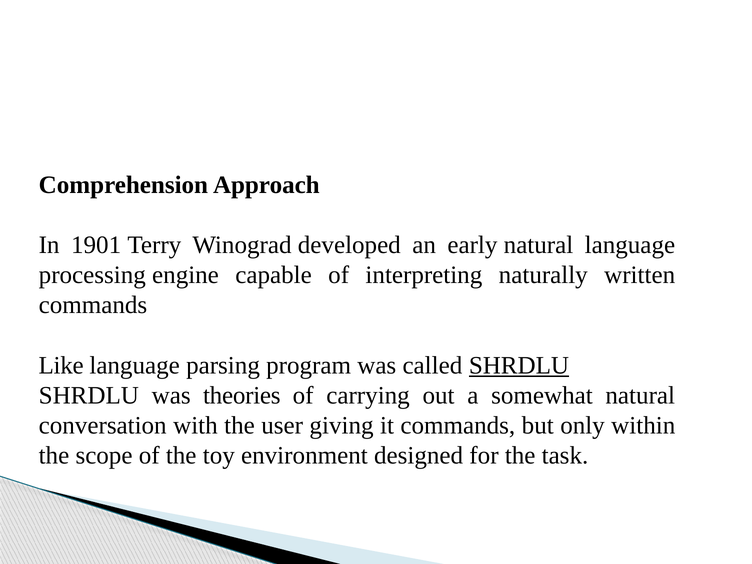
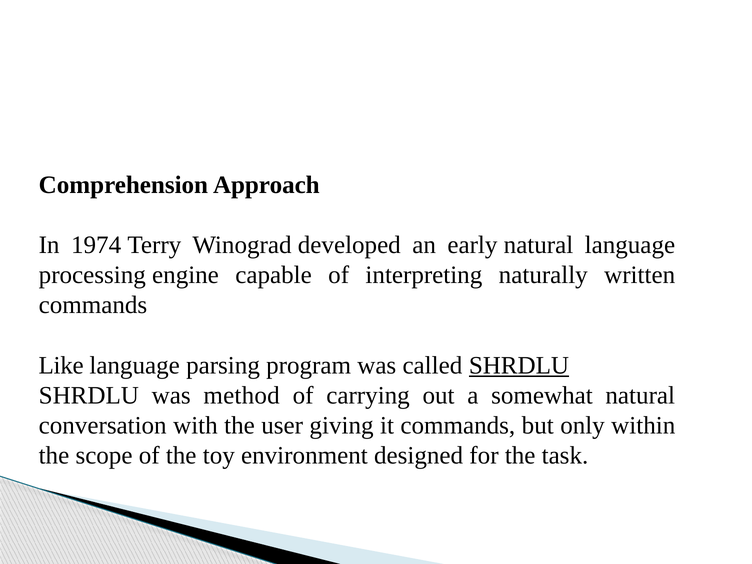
1901: 1901 -> 1974 (96, 245)
theories: theories -> method (242, 395)
